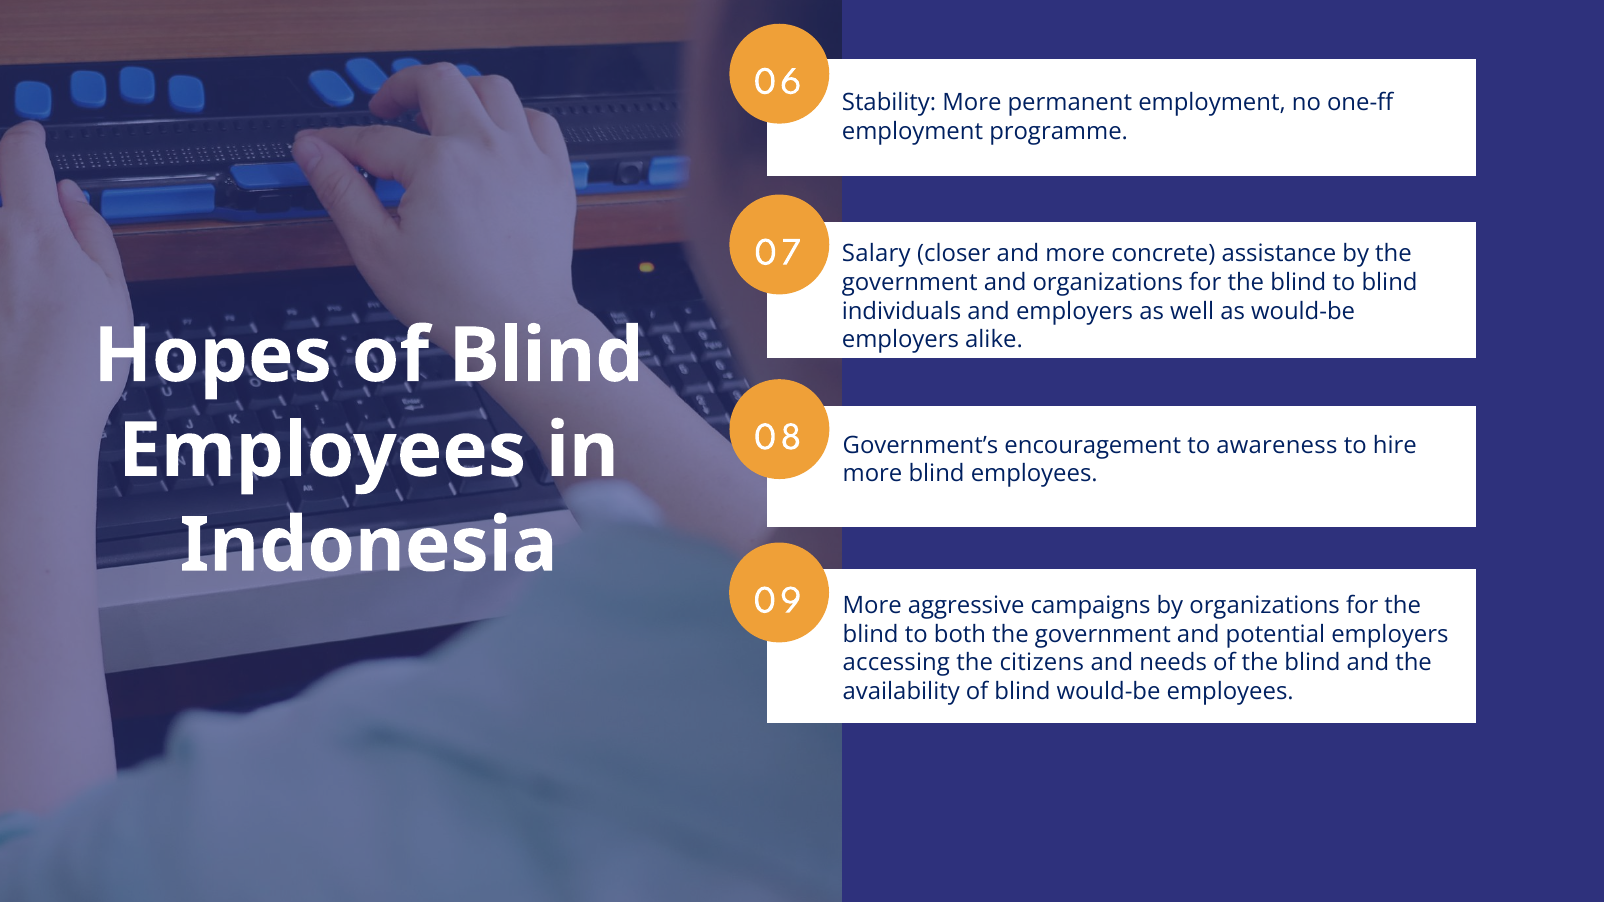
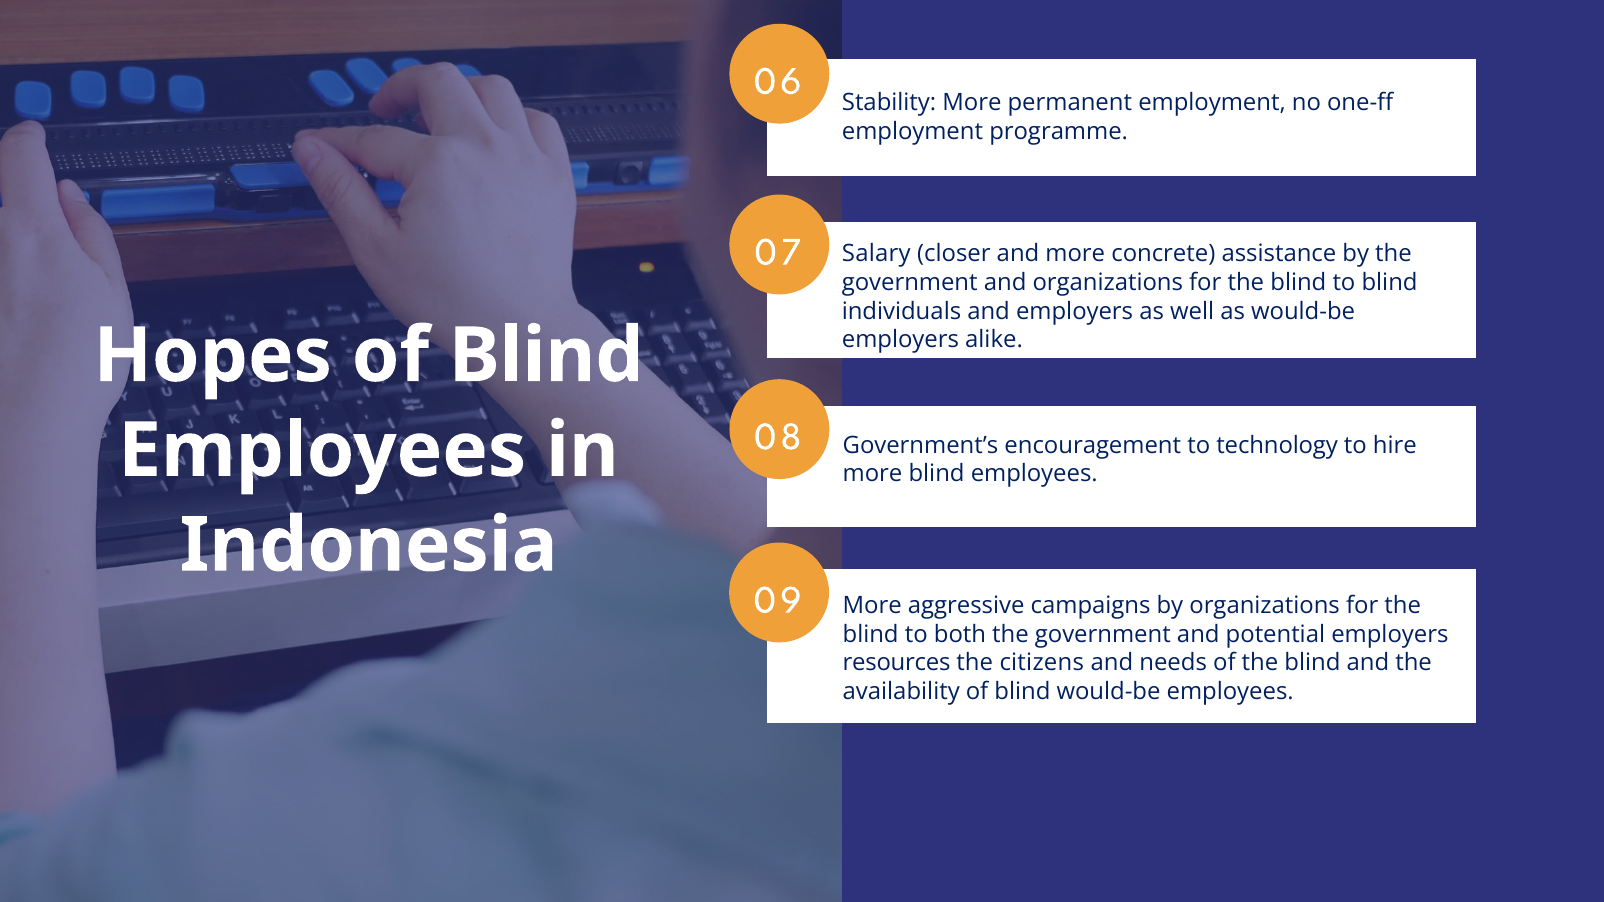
awareness: awareness -> technology (1277, 445)
accessing: accessing -> resources (897, 663)
